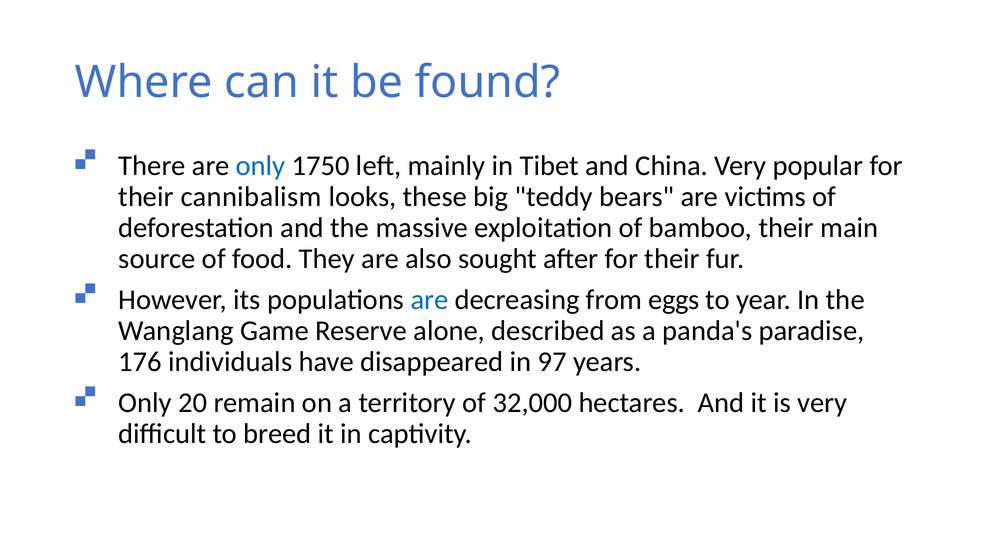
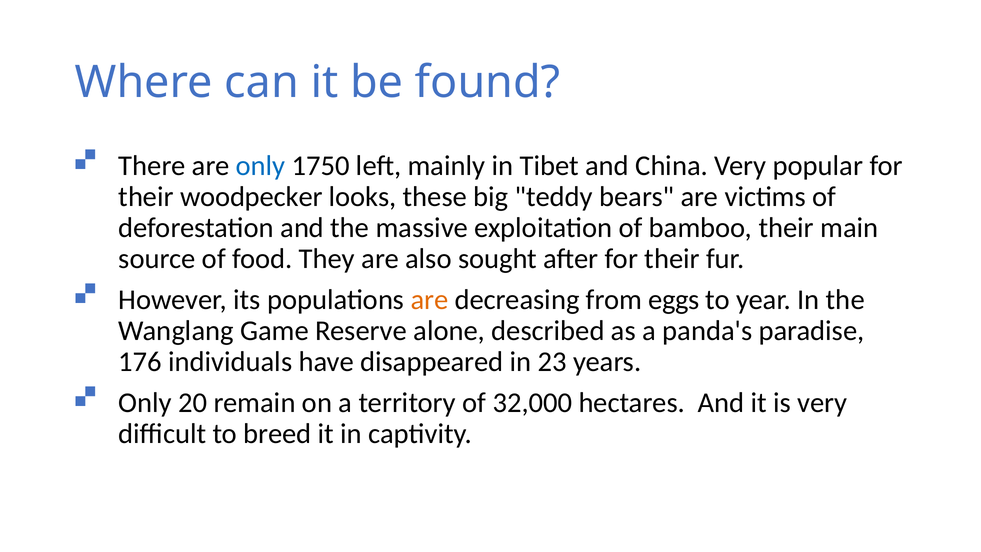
cannibalism: cannibalism -> woodpecker (251, 197)
are colour: blue -> orange (429, 300)
97: 97 -> 23 (552, 362)
